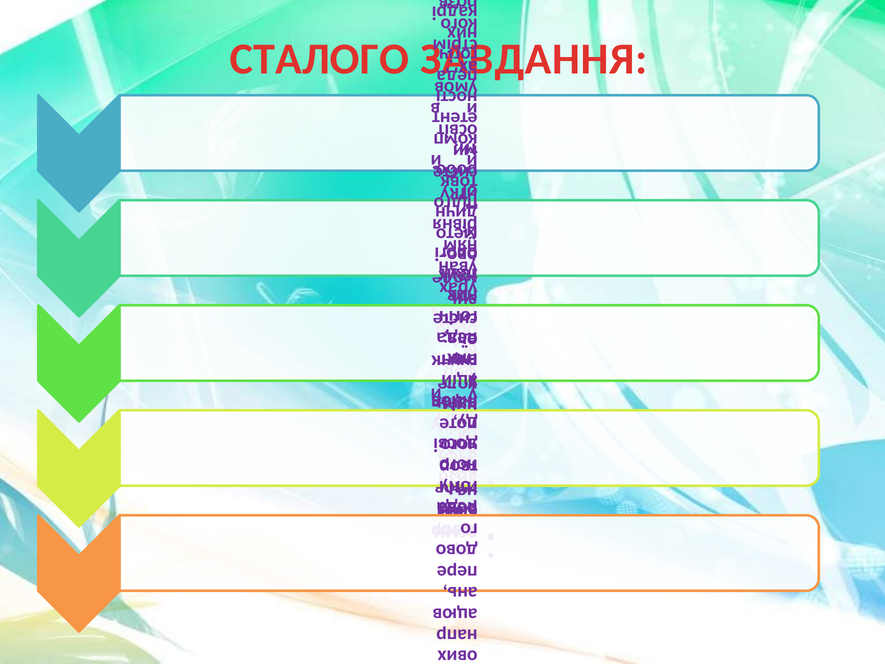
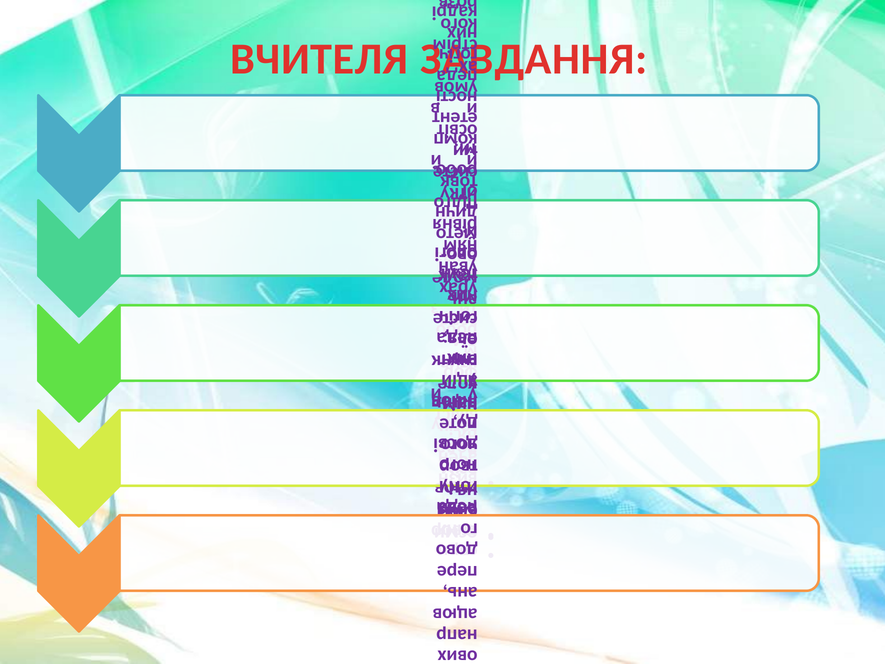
СТАЛОГО: СТАЛОГО -> ВЧИТЕЛЯ (319, 59)
